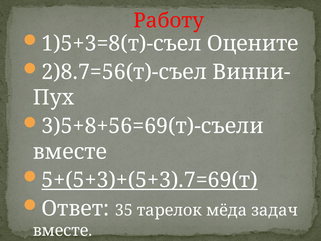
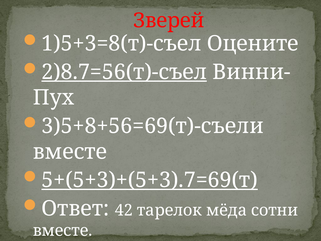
Работу: Работу -> Зверей (169, 21)
2)8.7=56(т)-съел underline: none -> present (124, 72)
35: 35 -> 42 (124, 210)
задач: задач -> сотни (275, 210)
